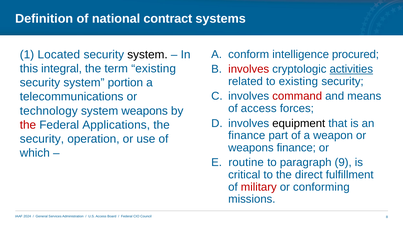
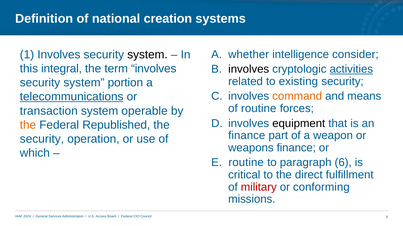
contract: contract -> creation (168, 19)
conform: conform -> whether (249, 54)
procured: procured -> consider (355, 54)
1 Located: Located -> Involves (59, 55)
term existing: existing -> involves (154, 69)
involves colour: red -> black (249, 69)
command colour: red -> orange (297, 96)
telecommunications underline: none -> present (72, 97)
of access: access -> routine (259, 109)
technology: technology -> transaction (49, 111)
system weapons: weapons -> operable (145, 111)
the colour: red -> orange (28, 125)
Applications: Applications -> Republished (116, 125)
9: 9 -> 6 (343, 163)
